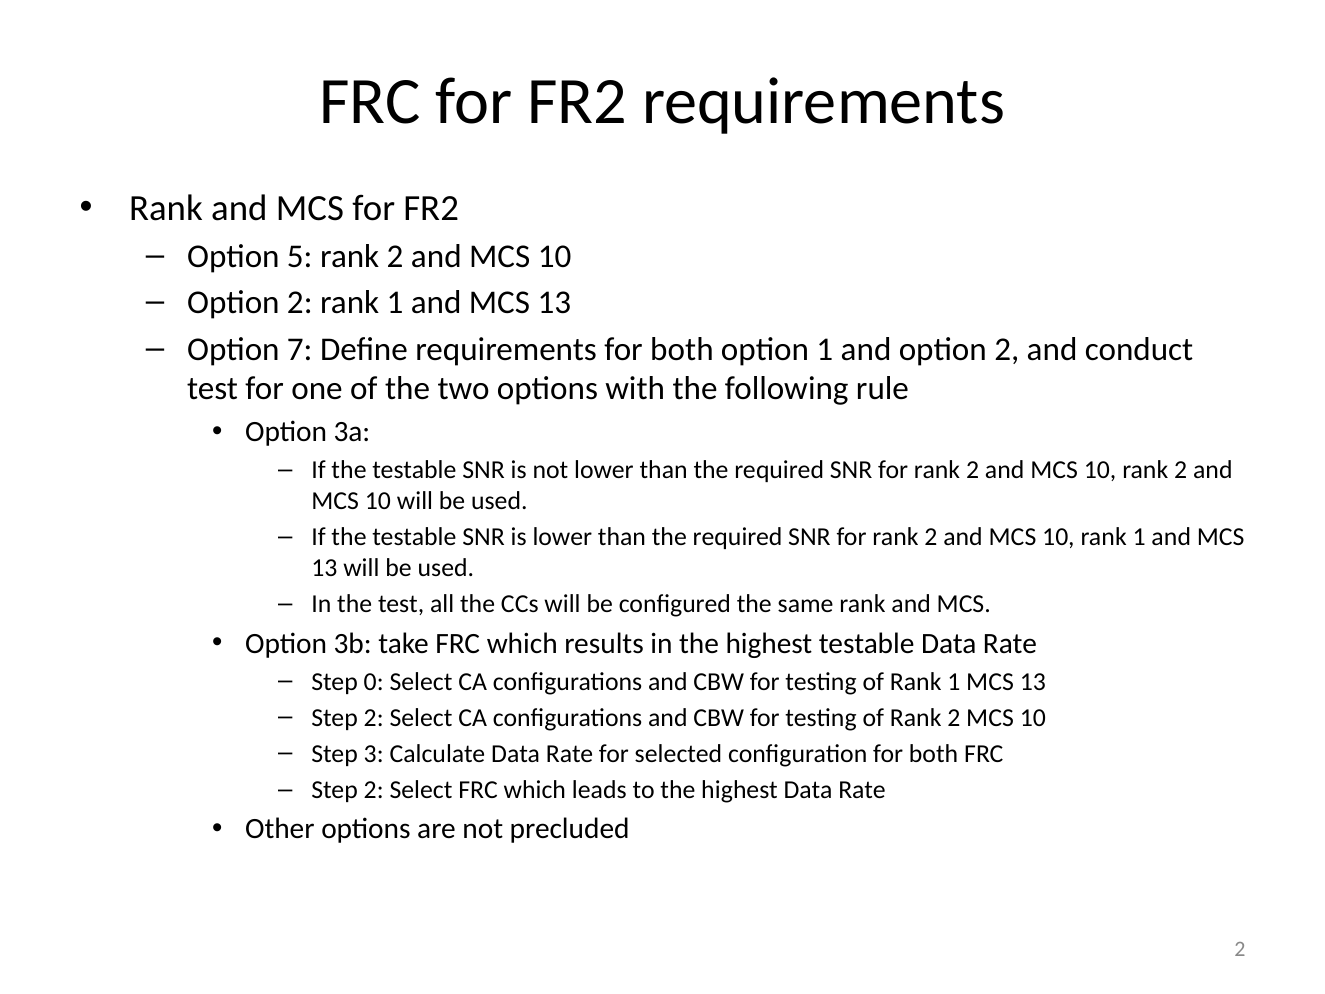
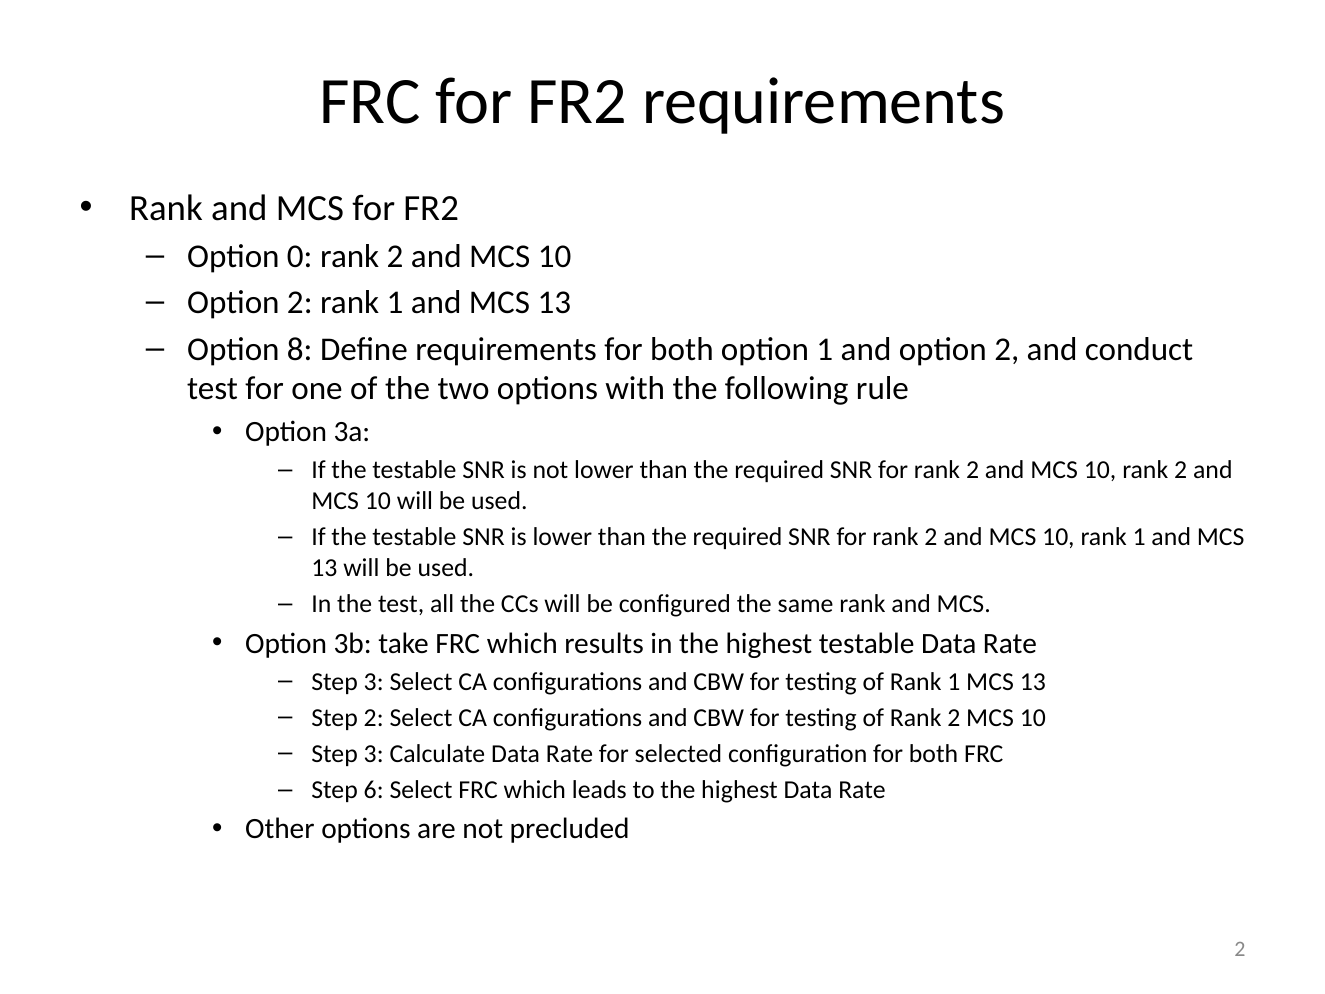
5: 5 -> 0 (300, 256)
7: 7 -> 8 (300, 349)
0: 0 -> 3 (374, 681)
2: 2 -> 6 (374, 790)
